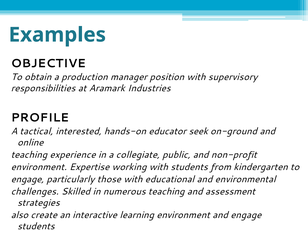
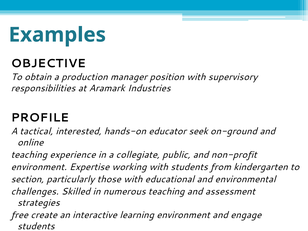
engage: engage -> section (27, 179)
also: also -> free (20, 215)
